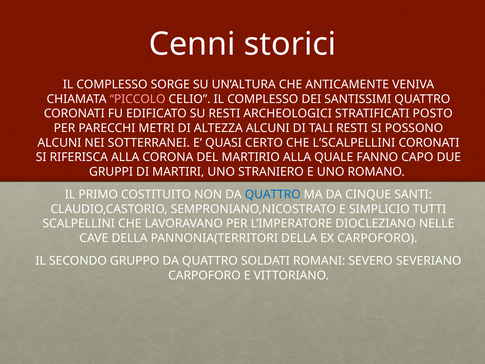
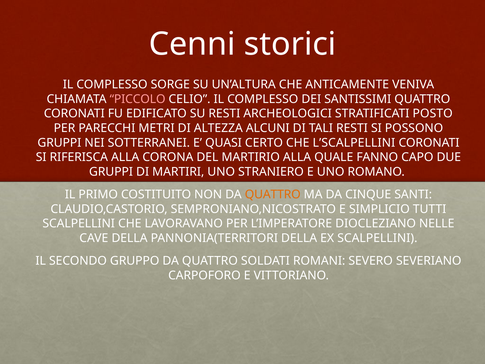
ALCUNI: ALCUNI -> GRUPPI (59, 143)
QUATTRO colour: blue -> orange (273, 194)
EX CARPOFORO: CARPOFORO -> SCALPELLINI (377, 238)
